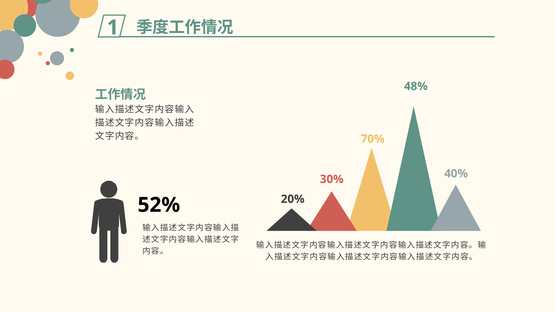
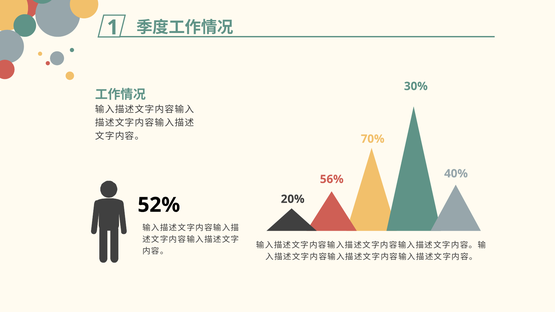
48%: 48% -> 30% (416, 86)
30%: 30% -> 56% (332, 179)
